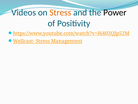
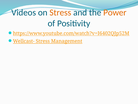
Power colour: black -> orange (115, 12)
